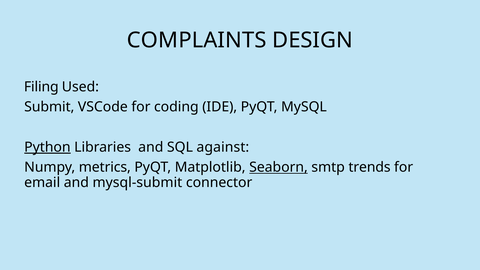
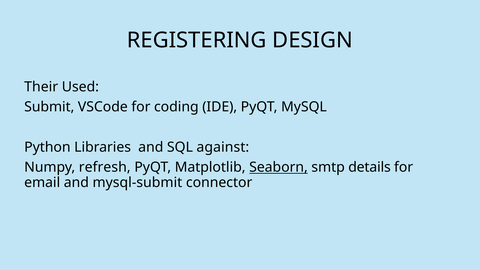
COMPLAINTS: COMPLAINTS -> REGISTERING (197, 40)
Filing: Filing -> Their (41, 87)
Python underline: present -> none (47, 147)
metrics: metrics -> refresh (105, 167)
trends: trends -> details (370, 167)
